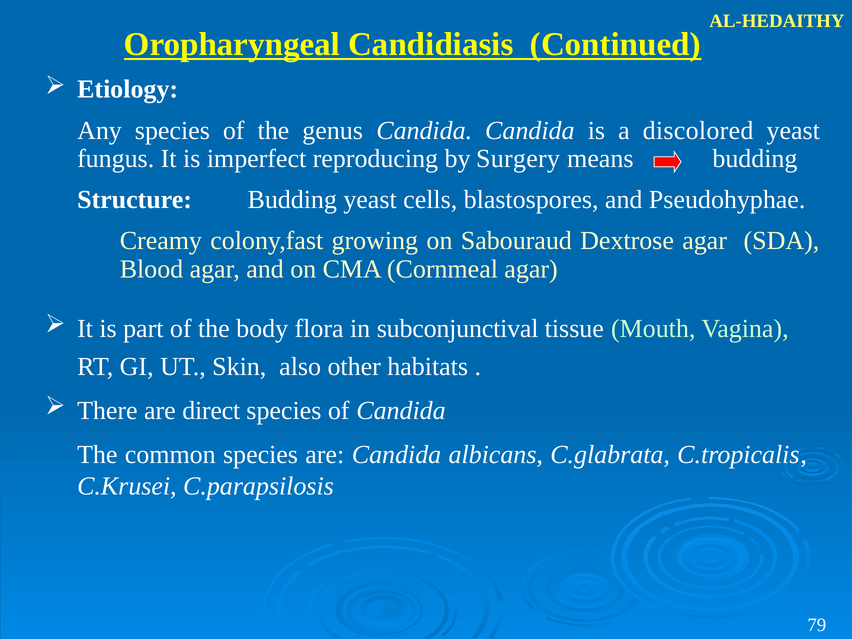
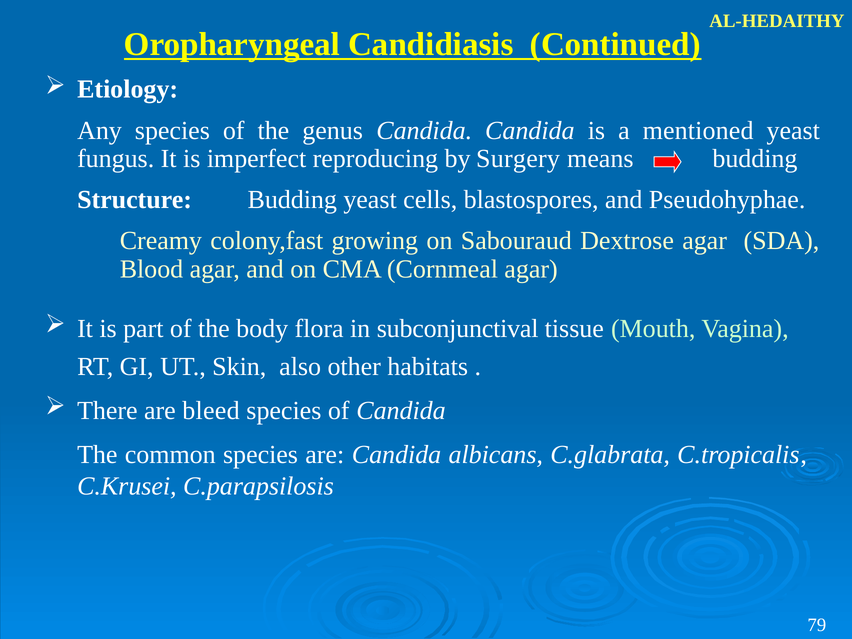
discolored: discolored -> mentioned (698, 130)
direct: direct -> bleed (211, 411)
